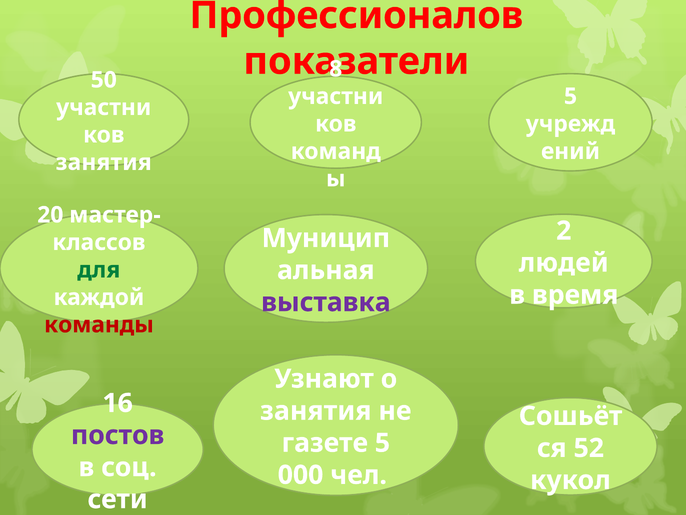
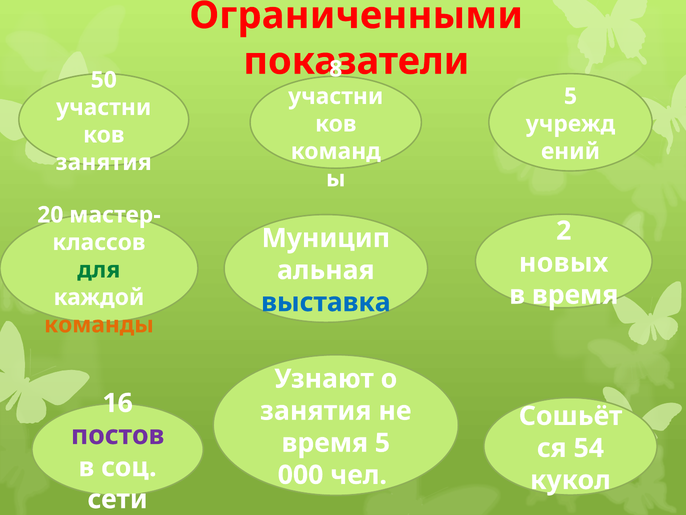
Профессионалов: Профессионалов -> Ограниченными (356, 15)
людей: людей -> новых (564, 263)
выставка colour: purple -> blue (326, 302)
команды colour: red -> orange (99, 324)
газете: газете -> время (325, 443)
52: 52 -> 54 (589, 448)
